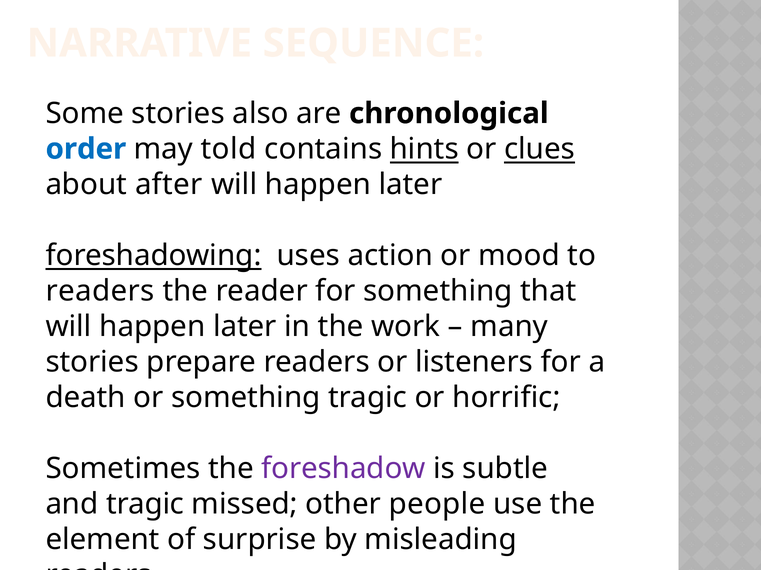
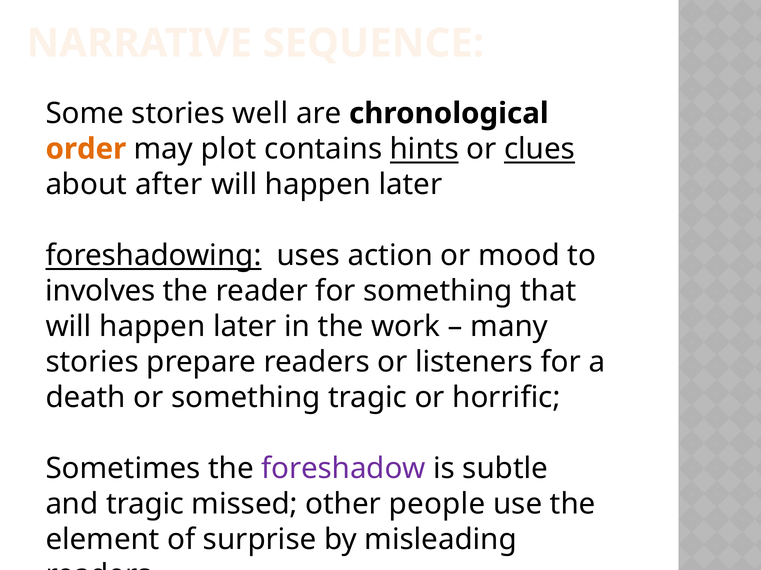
also: also -> well (260, 114)
order colour: blue -> orange (86, 149)
told: told -> plot (229, 149)
readers: readers -> involves (100, 291)
